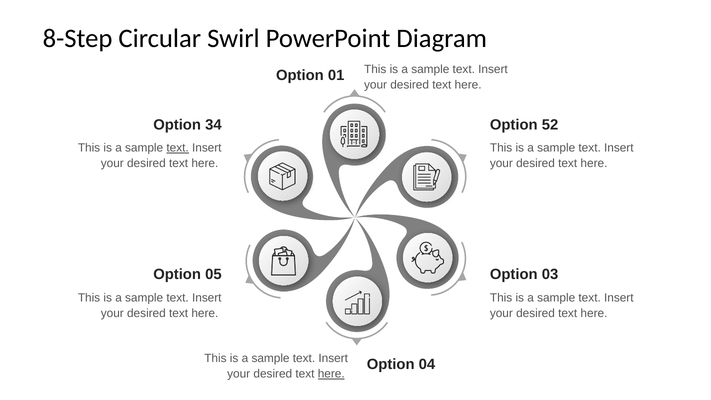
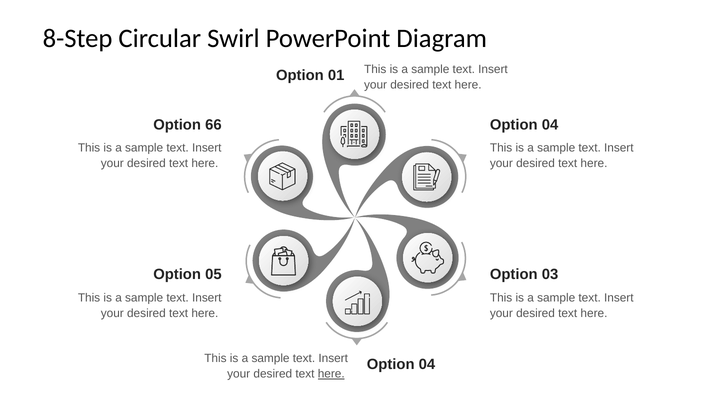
34: 34 -> 66 (213, 125)
52: 52 -> 04 (550, 125)
text underline: present -> none (178, 148)
